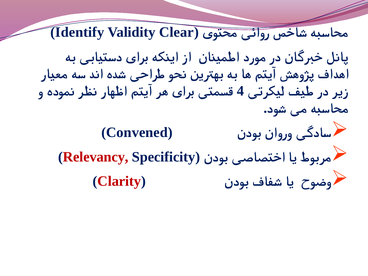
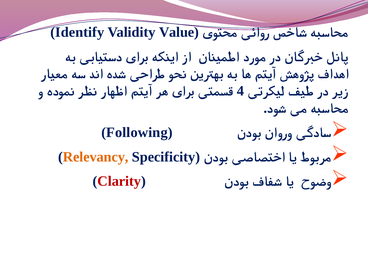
Clear: Clear -> Value (177, 32)
Convened: Convened -> Following (137, 132)
Relevancy colour: red -> orange (96, 157)
